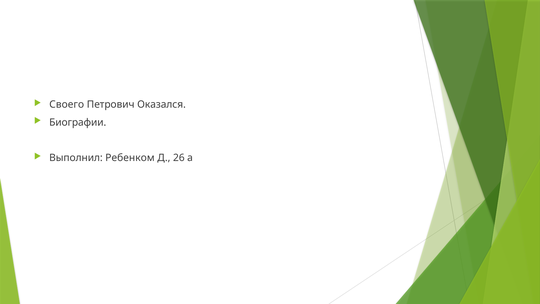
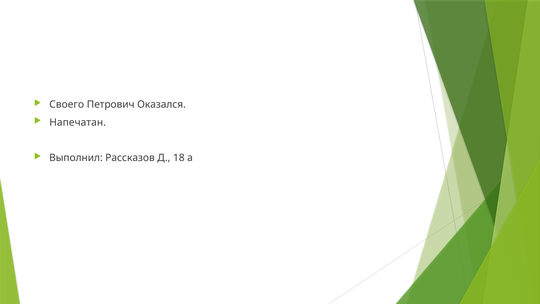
Биографии: Биографии -> Напечатан (78, 122)
Ребенком: Ребенком -> Рассказов (130, 158)
26: 26 -> 18 (179, 158)
